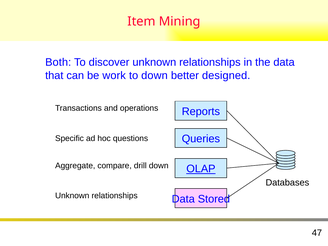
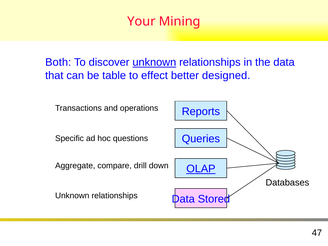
Item: Item -> Your (141, 21)
unknown underline: none -> present (154, 62)
work: work -> table (114, 75)
to down: down -> effect (155, 75)
